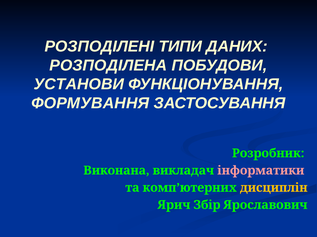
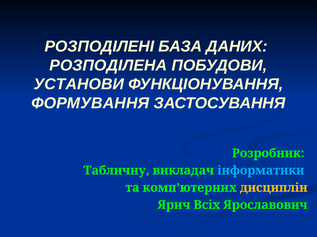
ТИПИ: ТИПИ -> БАЗА (180, 47)
Виконана: Виконана -> Табличну (116, 171)
інформатики colour: pink -> light blue (261, 171)
Збір: Збір -> Всіх (207, 206)
